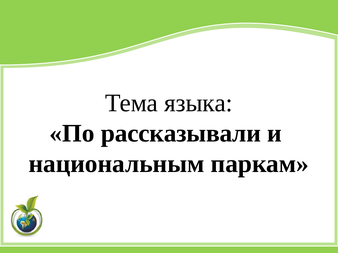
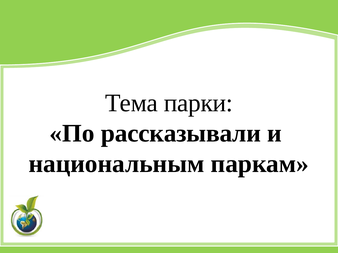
языка: языка -> парки (198, 103)
